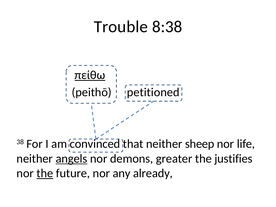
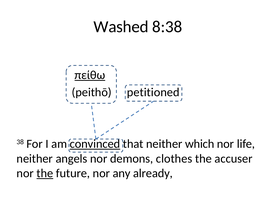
Trouble: Trouble -> Washed (121, 27)
convinced underline: none -> present (95, 144)
sheep: sheep -> which (200, 144)
angels underline: present -> none (72, 159)
greater: greater -> clothes (174, 159)
justifies: justifies -> accuser (234, 159)
